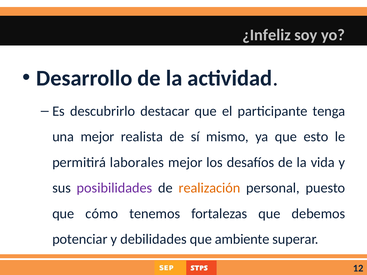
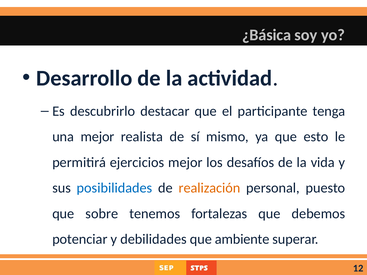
¿Infeliz: ¿Infeliz -> ¿Básica (267, 35)
laborales: laborales -> ejercicios (137, 162)
posibilidades colour: purple -> blue (115, 188)
cómo: cómo -> sobre (102, 214)
